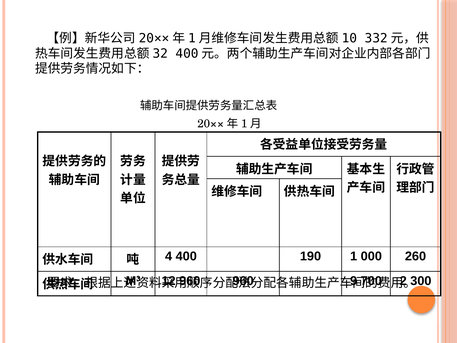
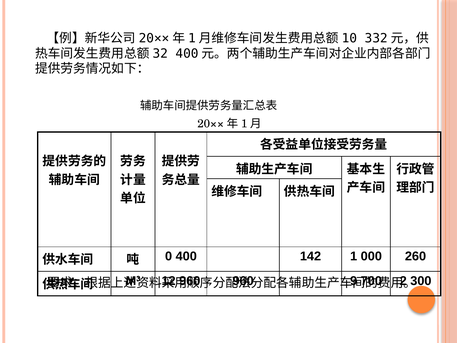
4: 4 -> 0 (169, 256)
190: 190 -> 142 (311, 256)
